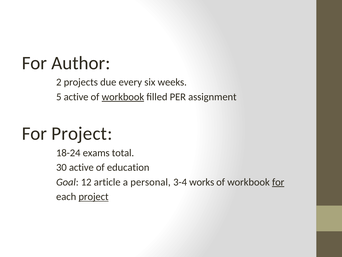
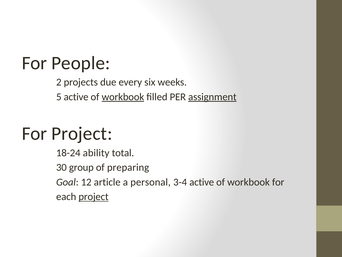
Author: Author -> People (81, 63)
assignment underline: none -> present (212, 97)
exams: exams -> ability (96, 152)
30 active: active -> group (81, 167)
education: education -> preparing (128, 167)
3-4 works: works -> active (202, 182)
for underline: present -> none (278, 182)
